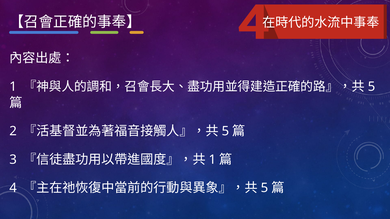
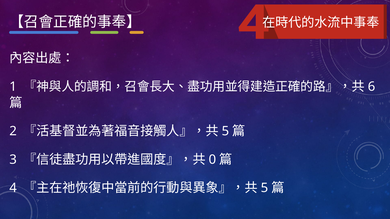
5: 5 -> 6 (372, 87)
1: 1 -> 0 (212, 160)
